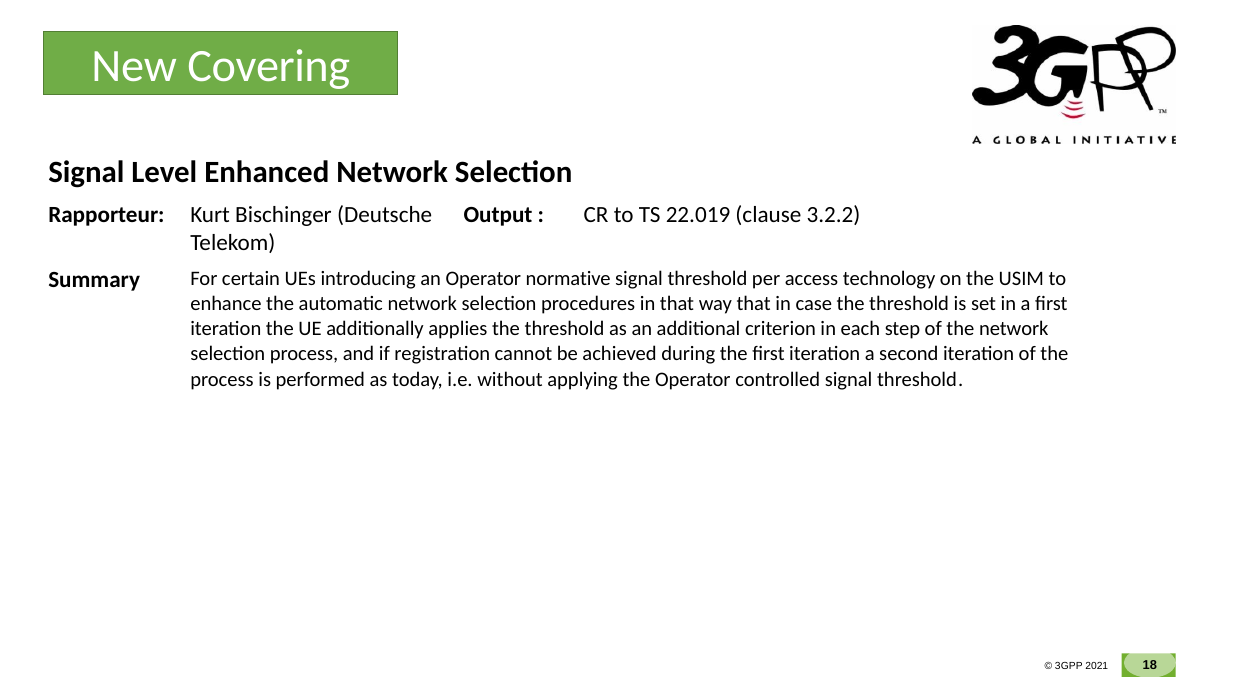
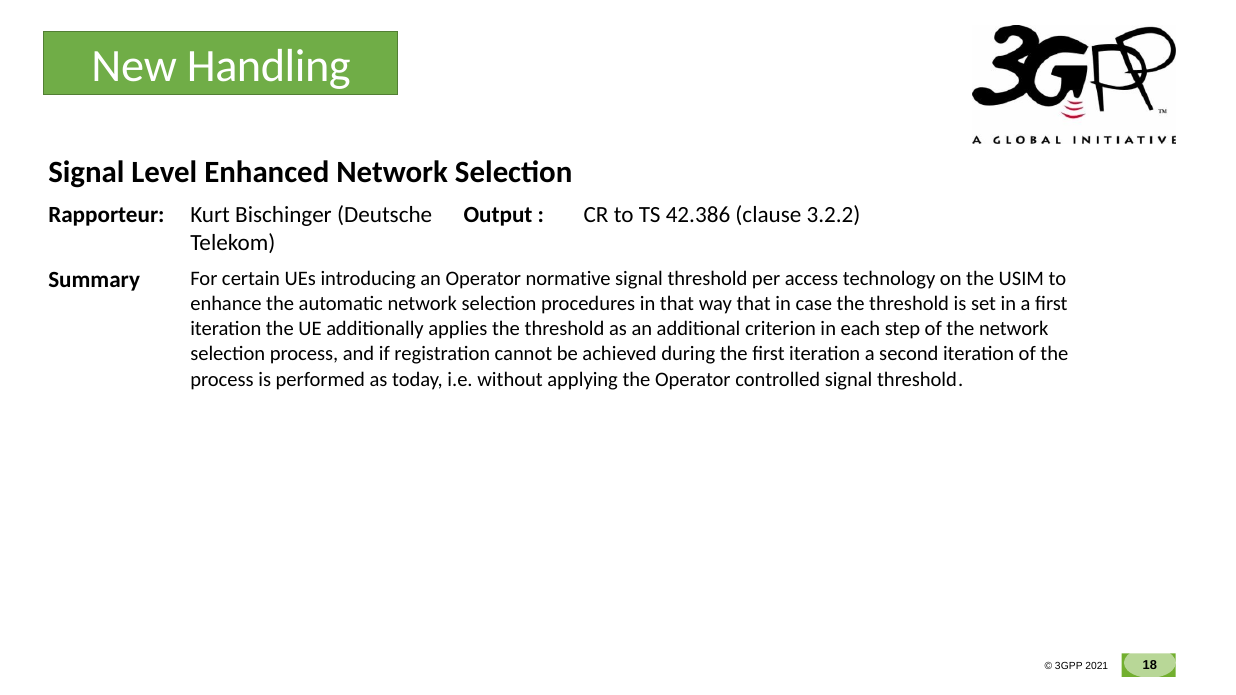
Covering: Covering -> Handling (269, 66)
22.019: 22.019 -> 42.386 (698, 215)
